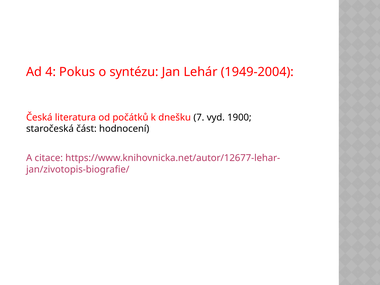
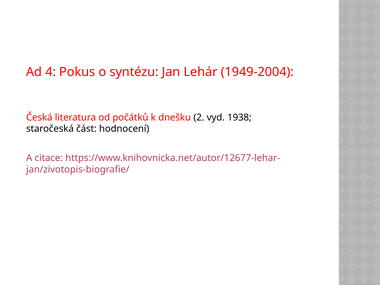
7: 7 -> 2 (199, 117)
1900: 1900 -> 1938 (239, 117)
